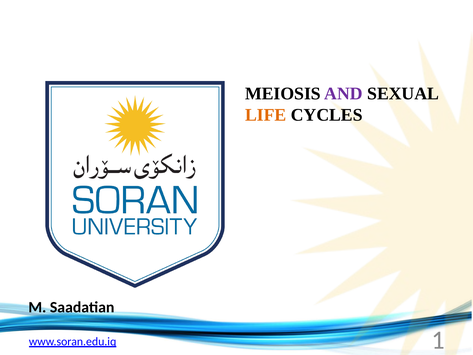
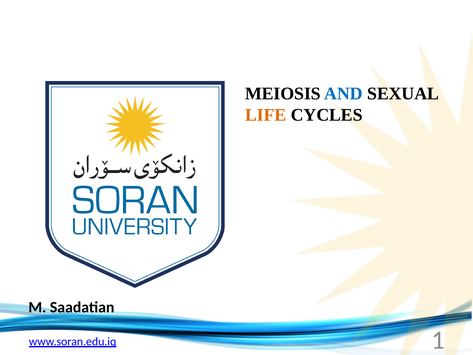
AND colour: purple -> blue (344, 94)
